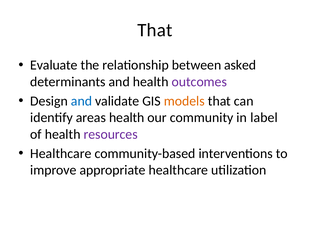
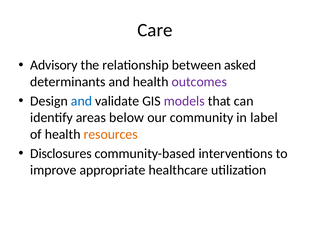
That: That -> Care (155, 30)
Evaluate: Evaluate -> Advisory (54, 65)
models colour: orange -> purple (184, 101)
areas health: health -> below (127, 117)
resources colour: purple -> orange (111, 134)
Healthcare: Healthcare -> Disclosures (61, 153)
